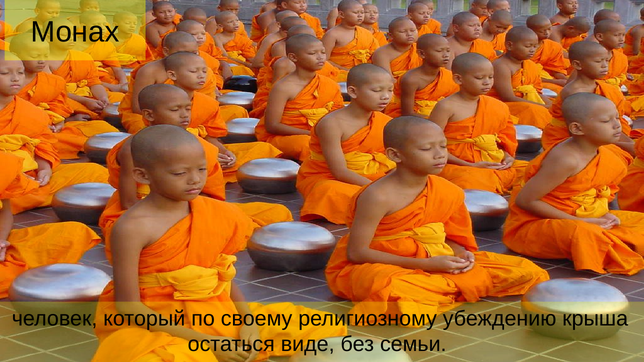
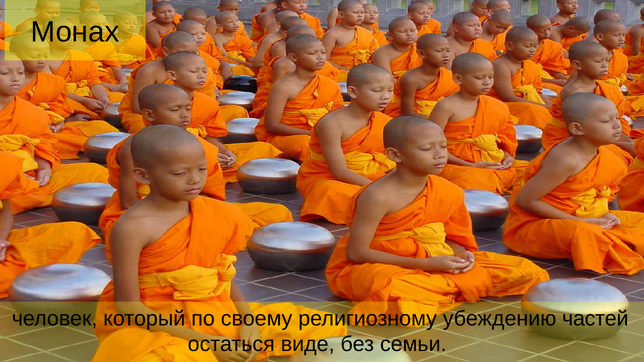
крыша: крыша -> частей (595, 319)
